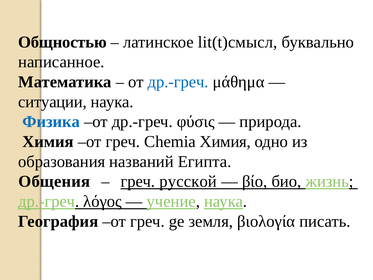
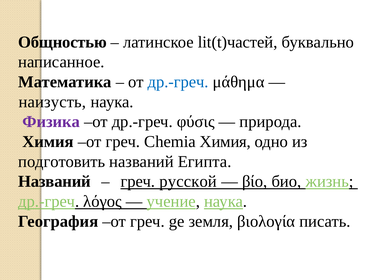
lit(t)смысл: lit(t)смысл -> lit(t)частей (238, 42)
ситуации: ситуации -> наизусть (52, 102)
Физика colour: blue -> purple (51, 122)
образования: образования -> подготовить (62, 161)
Общения: Общения -> Названий (54, 181)
